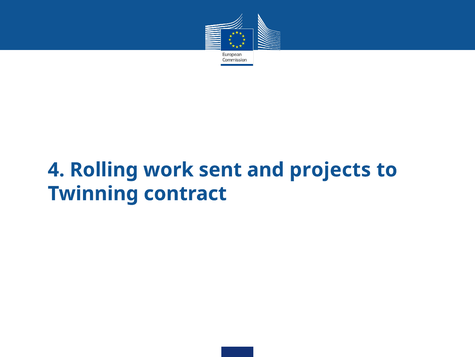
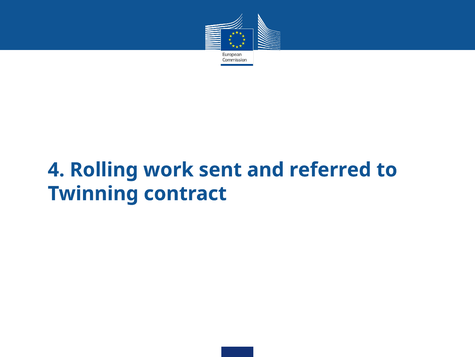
projects: projects -> referred (330, 170)
